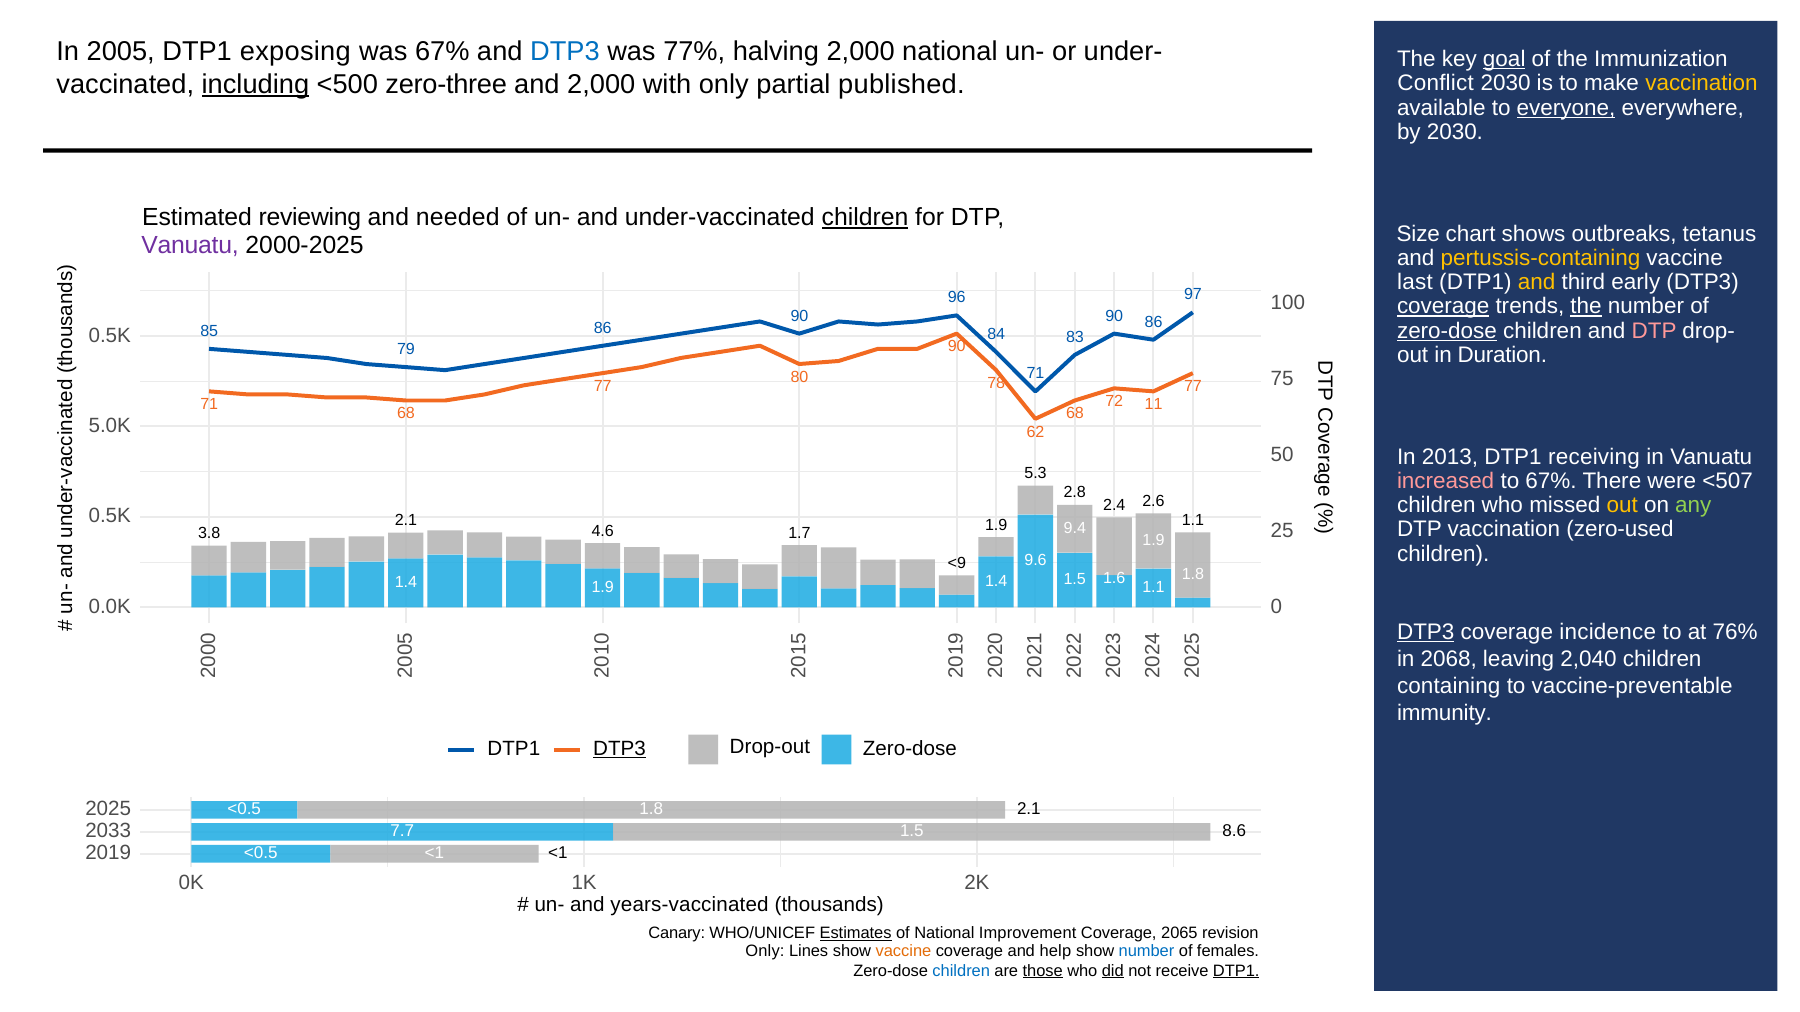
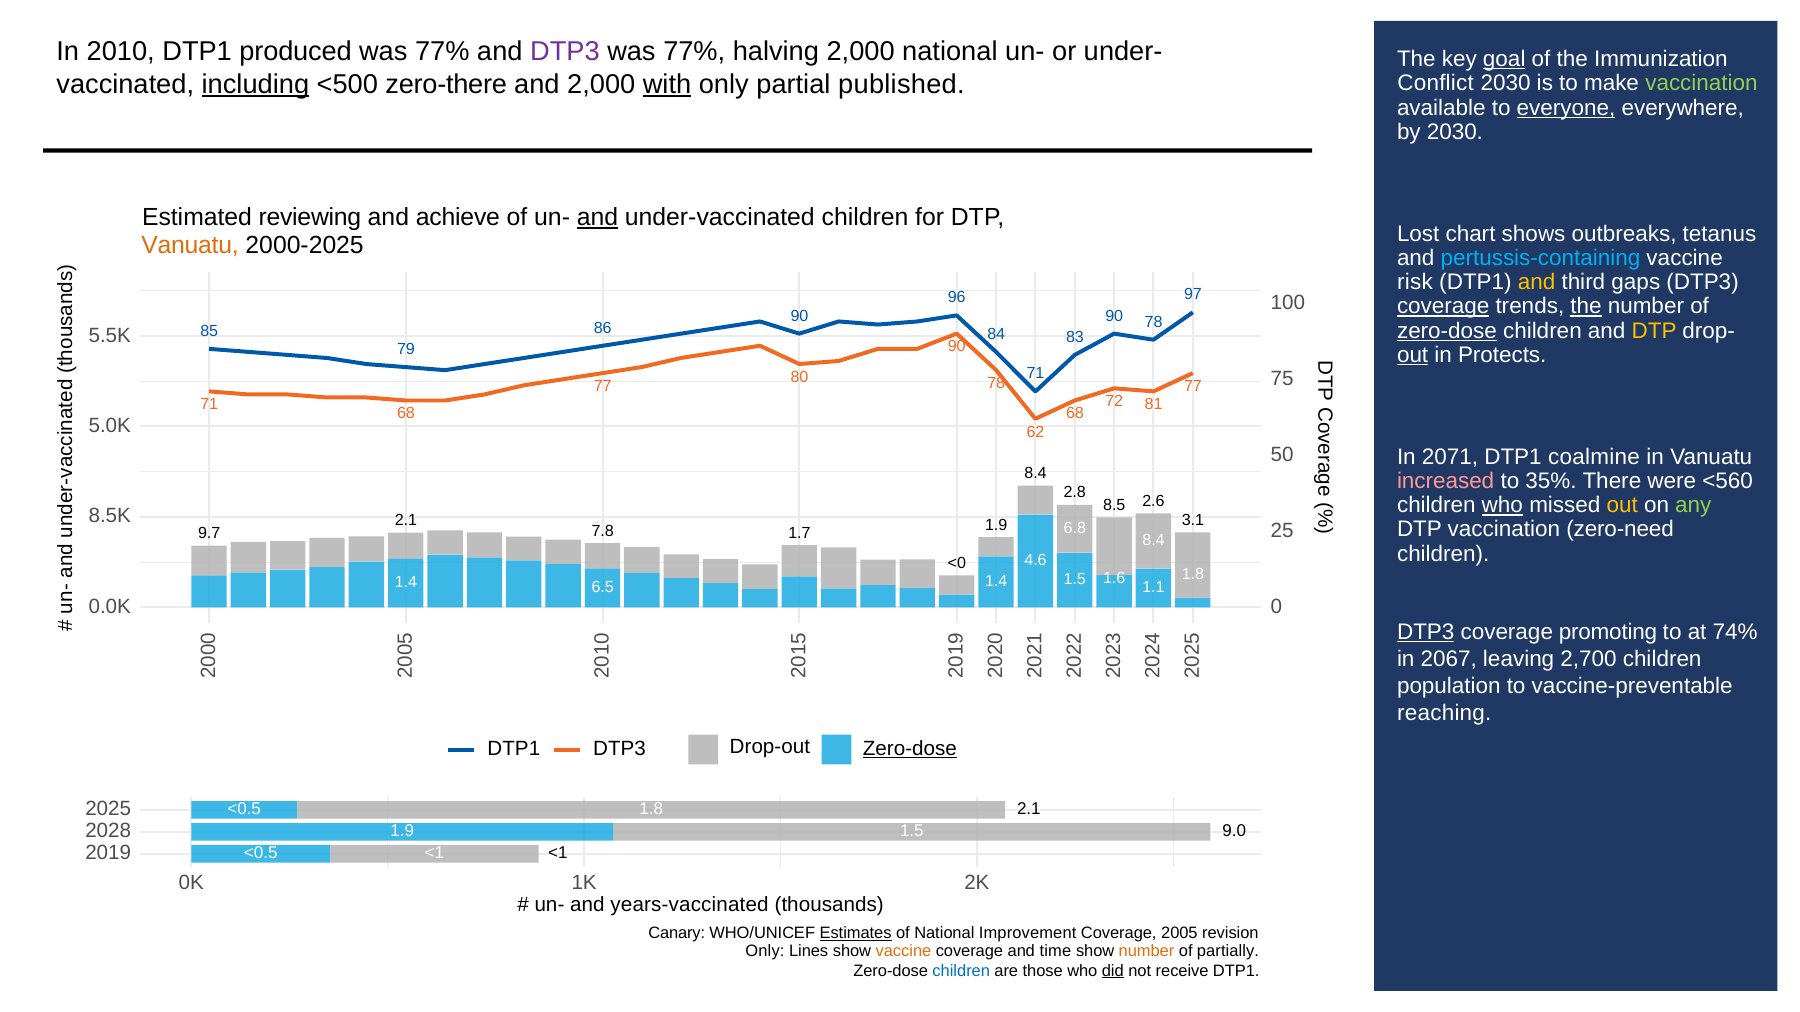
2005: 2005 -> 2010 (121, 52)
exposing: exposing -> produced (296, 52)
67%: 67% -> 77% (442, 52)
DTP3 colour: blue -> purple (565, 52)
zero-three: zero-three -> zero-there (446, 85)
with underline: none -> present (667, 85)
vaccination colour: yellow -> light green (1701, 83)
needed: needed -> achieve (458, 218)
and underline: none -> present (597, 218)
children underline: present -> none (865, 218)
Size: Size -> Lost (1418, 234)
Vanuatu colour: purple -> orange (190, 245)
pertussis-containing colour: yellow -> light blue (1540, 258)
last: last -> risk (1415, 282)
early: early -> gaps (1636, 282)
86: 86 -> 78 (1154, 322)
DTP colour: pink -> yellow (1654, 331)
0.5K: 0.5K -> 5.5K (110, 335)
out underline: none -> present (1413, 355)
Duration: Duration -> Protects (1502, 355)
11: 11 -> 81 (1154, 405)
2013: 2013 -> 2071 (1450, 457)
receiving: receiving -> coalmine (1594, 457)
5.3: 5.3 -> 8.4 (1036, 474)
to 67%: 67% -> 35% (1551, 481)
<507: <507 -> <560 (1728, 481)
who underline: none -> present (1502, 506)
2.4: 2.4 -> 8.5 (1114, 506)
0.5K: 0.5K -> 8.5K (110, 516)
1.1: 1.1 -> 3.1 (1193, 521)
zero-used: zero-used -> zero-need (1620, 530)
9.4: 9.4 -> 6.8 (1075, 528)
4.6: 4.6 -> 7.8 (603, 531)
3.8: 3.8 -> 9.7 (209, 534)
1.9: 1.9 -> 8.4 (1154, 541)
9.6: 9.6 -> 4.6 (1036, 561)
<9: <9 -> <0 (957, 564)
1.4 1.9: 1.9 -> 6.5 (603, 588)
incidence: incidence -> promoting (1608, 632)
76%: 76% -> 74% (1735, 632)
2068: 2068 -> 2067 (1449, 659)
2,040: 2,040 -> 2,700 (1589, 659)
containing: containing -> population (1449, 686)
immunity: immunity -> reaching (1444, 713)
DTP3 underline: present -> none (620, 749)
Zero-dose underline: none -> present (910, 749)
2033: 2033 -> 2028 (108, 831)
8.6: 8.6 -> 9.0 (1234, 832)
7.7: 7.7 -> 1.9 (402, 832)
2065: 2065 -> 2005 (1179, 934)
help: help -> time (1055, 952)
number colour: blue -> orange (1146, 952)
females: females -> partially (1228, 952)
those underline: present -> none (1043, 971)
DTP1 underline: present -> none (1236, 971)
